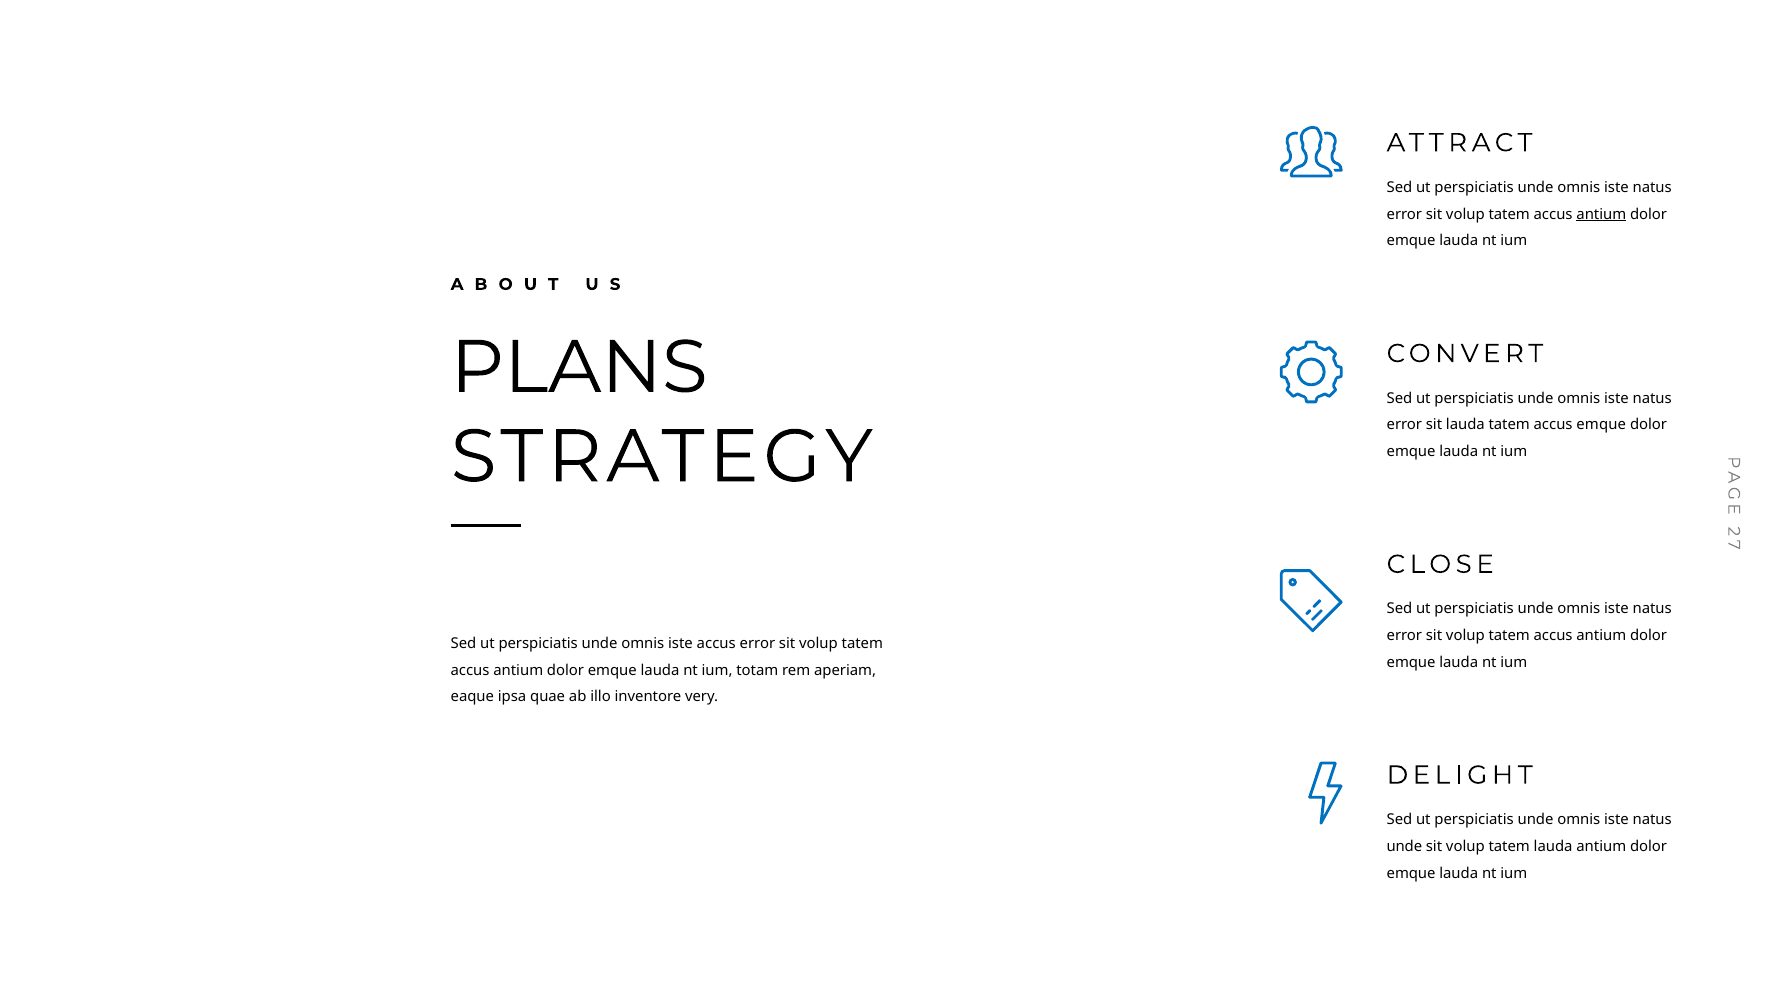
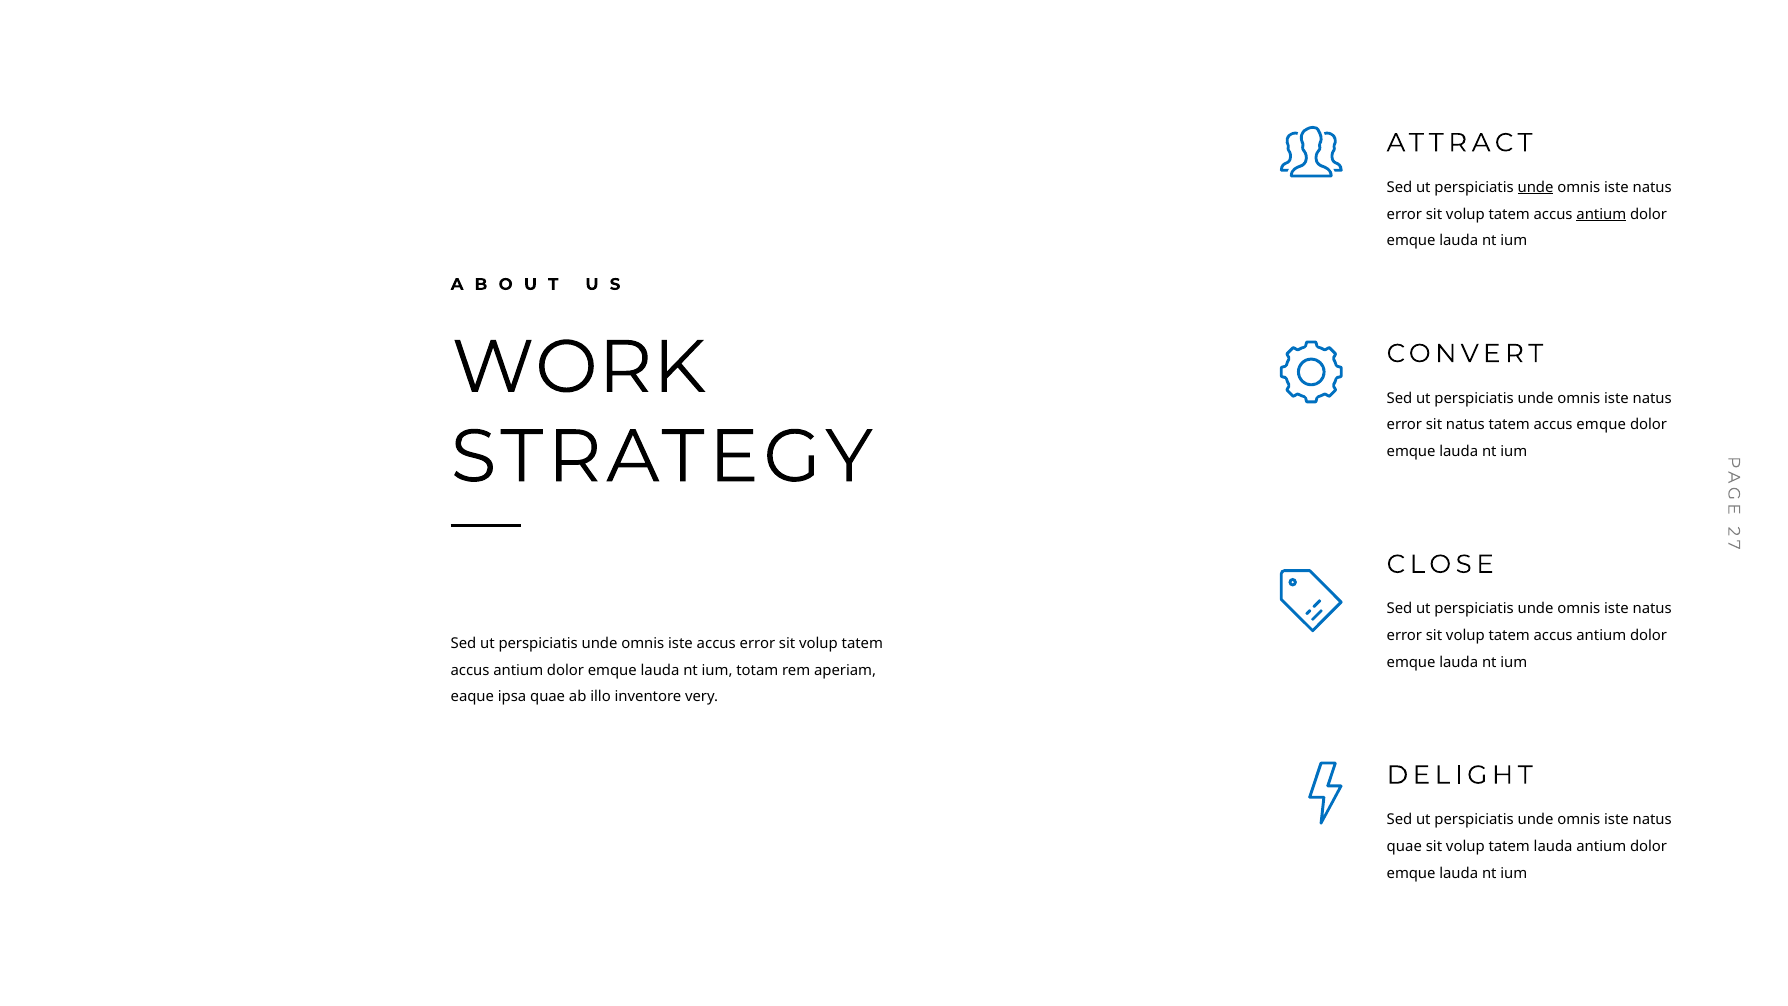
unde underline: none -> present (1536, 187)
PLANS: PLANS -> WORK (579, 367)
sit lauda: lauda -> natus (1465, 425)
unde: unde -> quae (1404, 846)
